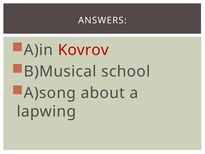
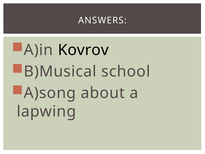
Kovrov colour: red -> black (83, 50)
